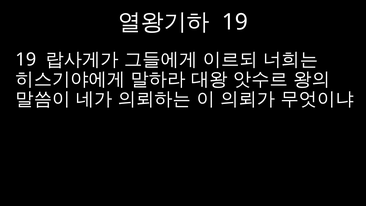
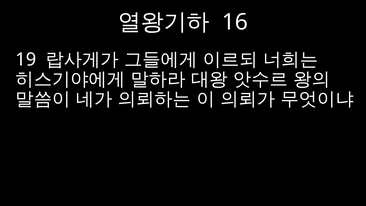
19: 19 -> 16 (235, 22)
